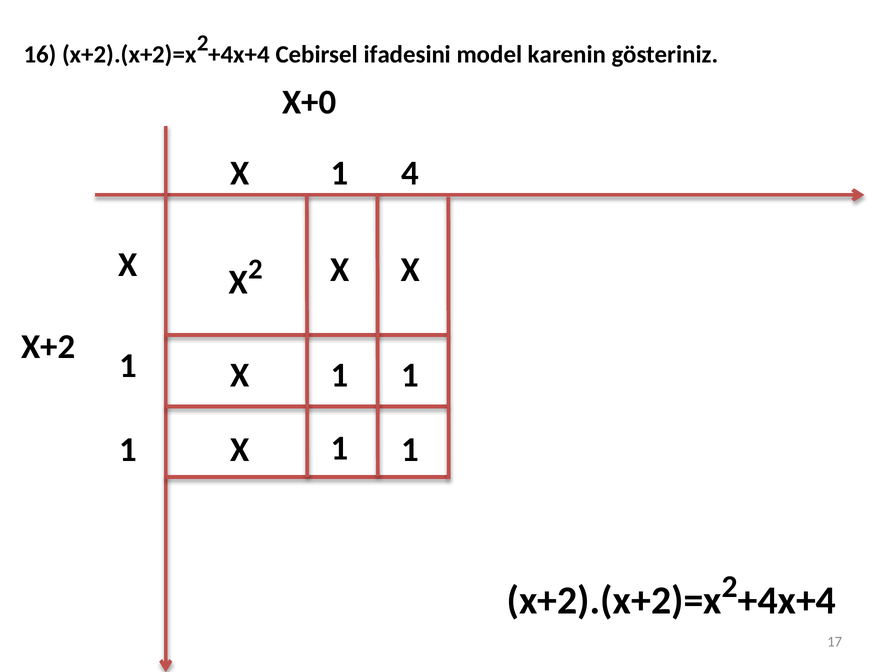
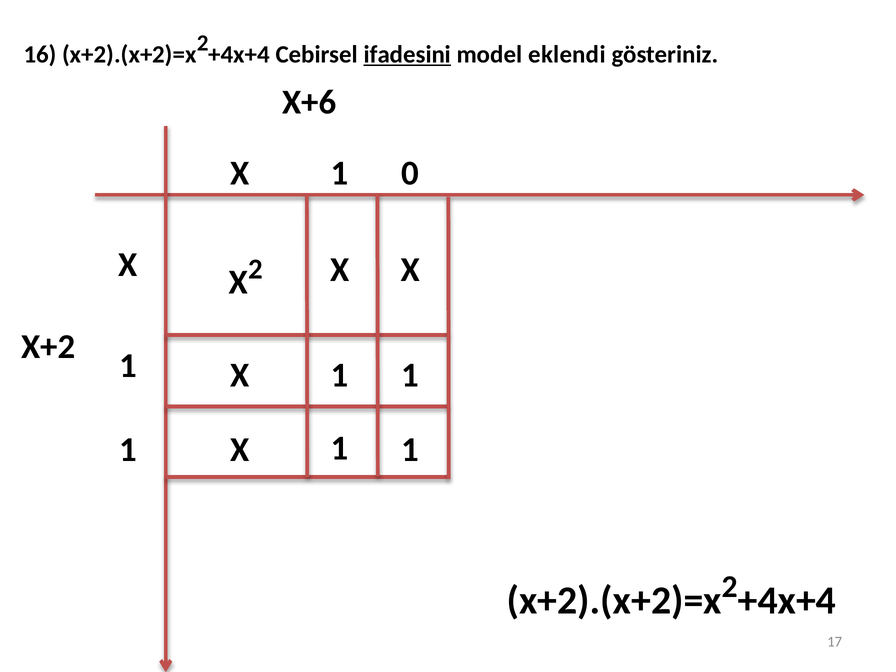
ifadesini underline: none -> present (407, 55)
karenin: karenin -> eklendi (567, 55)
X+0: X+0 -> X+6 (309, 102)
4: 4 -> 0 (410, 173)
